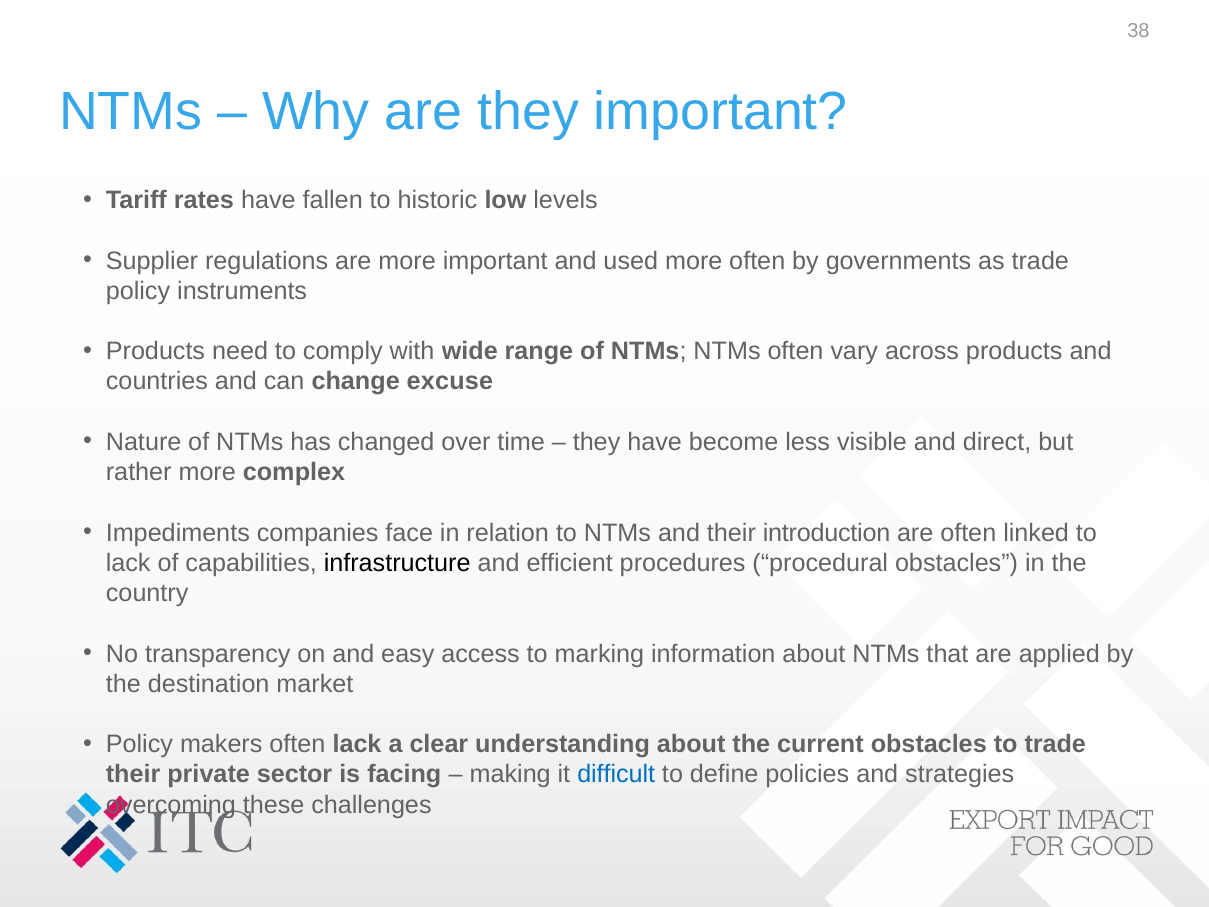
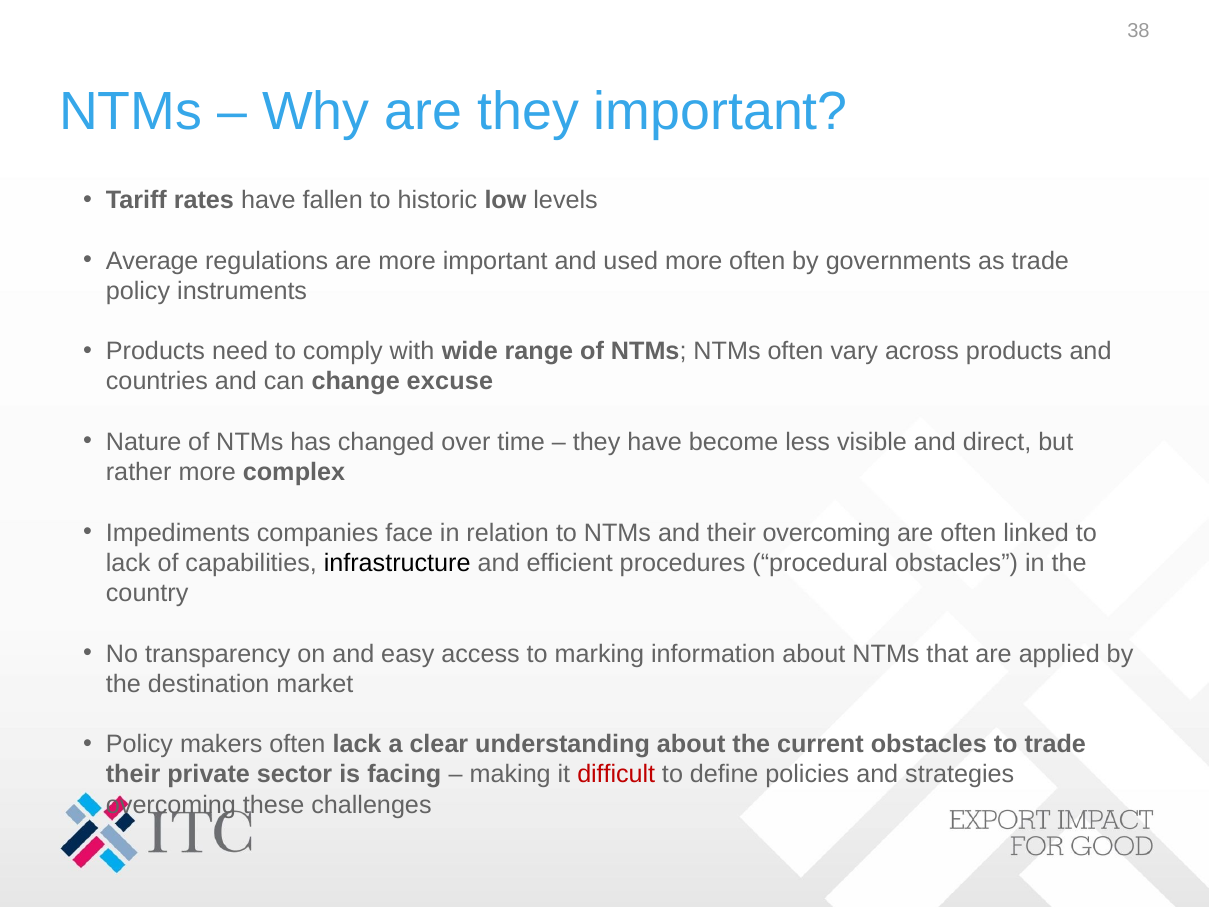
Supplier: Supplier -> Average (152, 261)
their introduction: introduction -> overcoming (827, 533)
difficult colour: blue -> red (616, 774)
